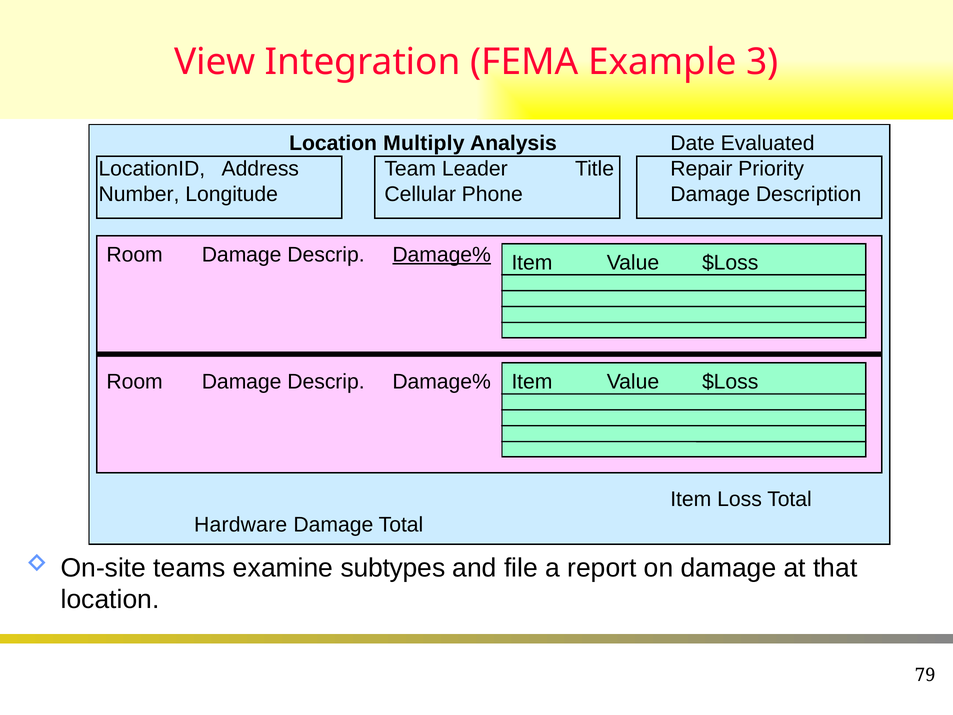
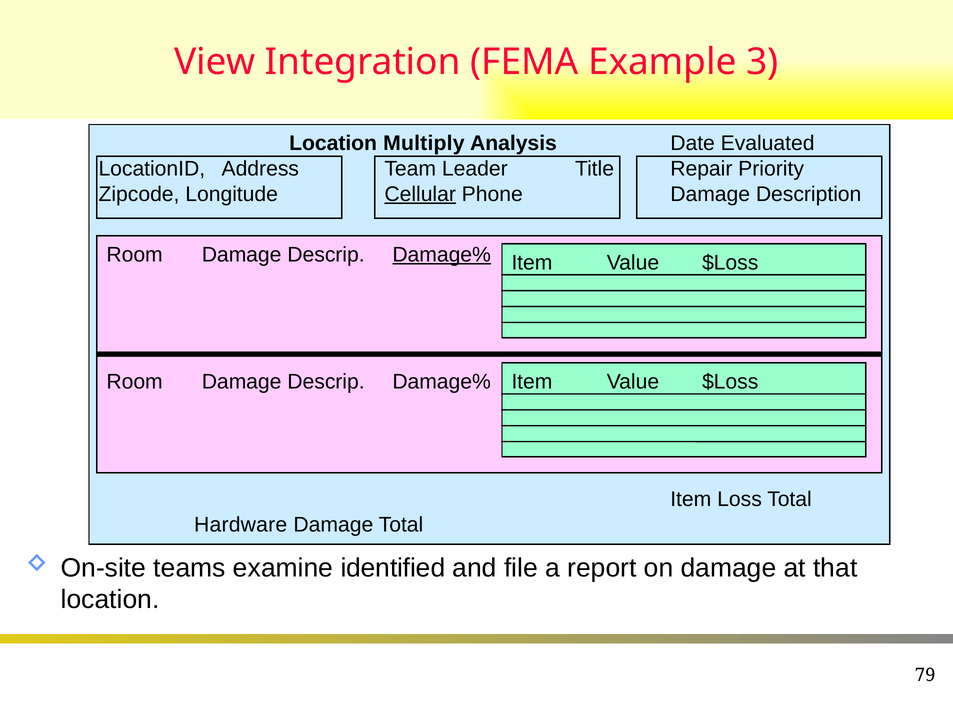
Number: Number -> Zipcode (139, 194)
Cellular underline: none -> present (420, 194)
subtypes: subtypes -> identified (393, 568)
